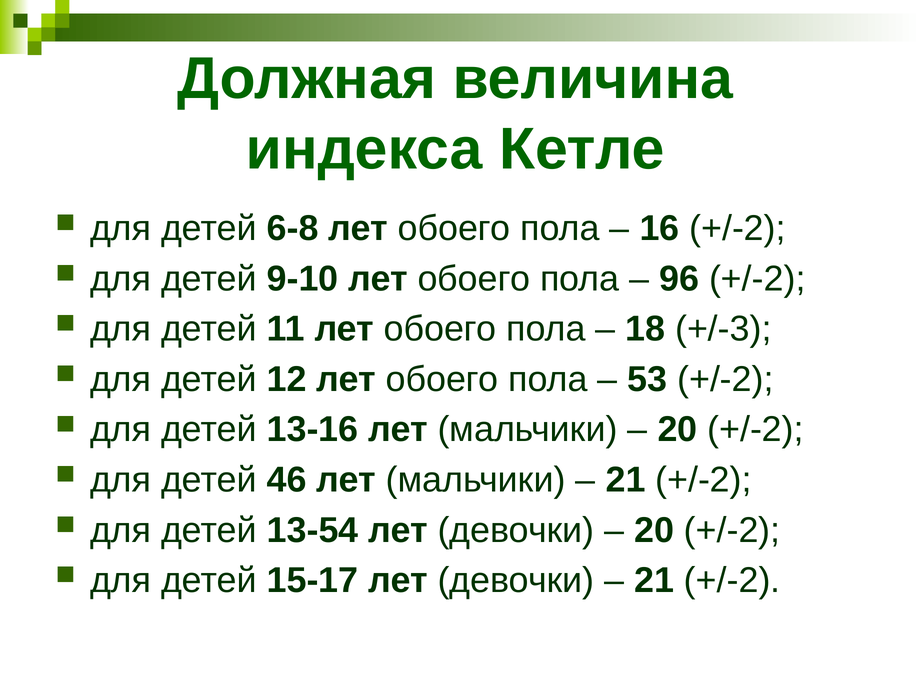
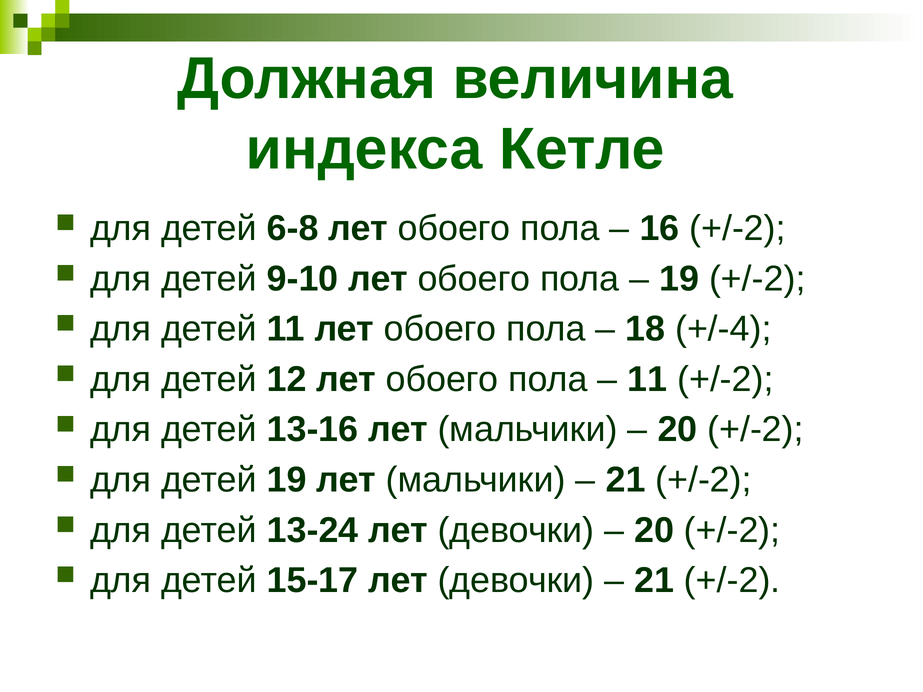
96: 96 -> 19 (679, 279)
+/-3: +/-3 -> +/-4 (723, 329)
53: 53 -> 11 (647, 380)
детей 46: 46 -> 19 (287, 480)
13-54: 13-54 -> 13-24 (313, 530)
